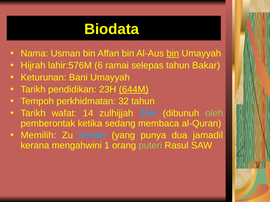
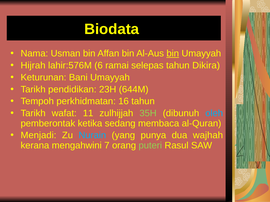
Bakar: Bakar -> Dikira (206, 66)
644M underline: present -> none (134, 90)
32: 32 -> 16 (124, 102)
14: 14 -> 11 (88, 114)
35H colour: light blue -> light green (148, 114)
oleh colour: light green -> light blue (214, 114)
Memilih: Memilih -> Menjadi (38, 136)
jamadil: jamadil -> wajhah (208, 136)
1: 1 -> 7 (107, 146)
